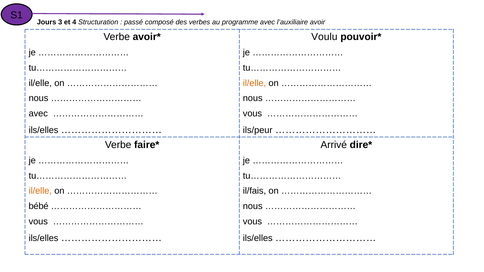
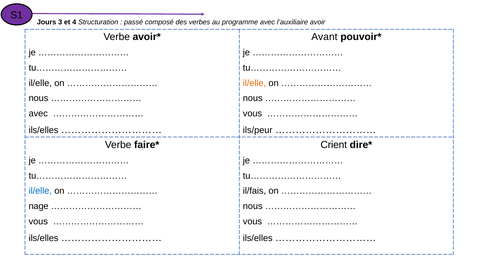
Voulu: Voulu -> Avant (324, 37)
Arrivé: Arrivé -> Crient (334, 145)
il/elle colour: orange -> blue (40, 191)
bébé: bébé -> nage (39, 206)
